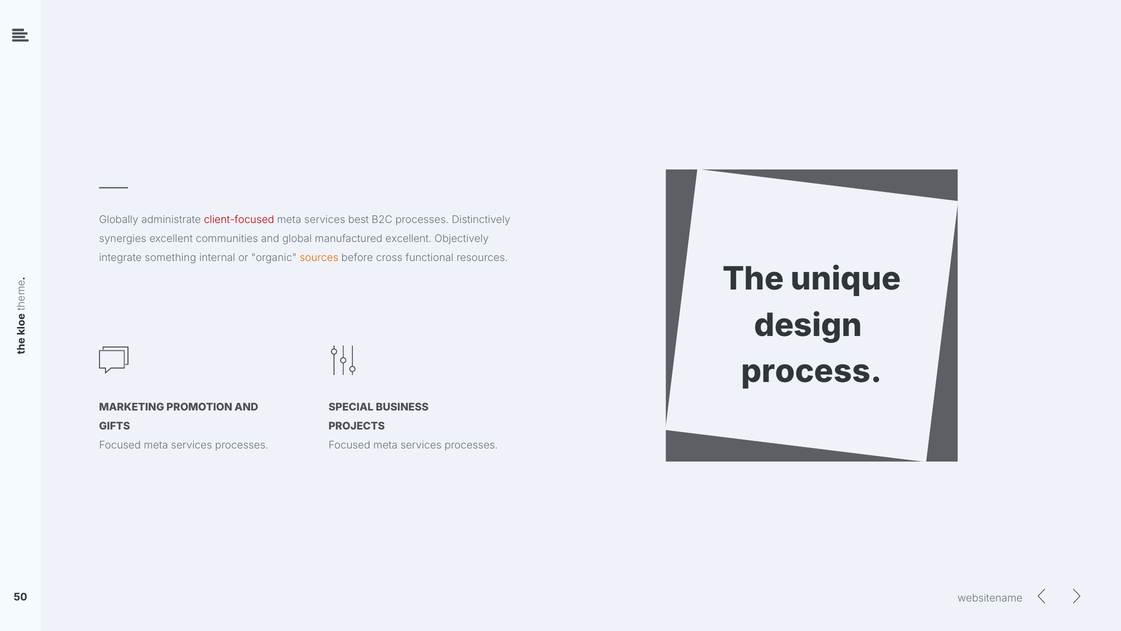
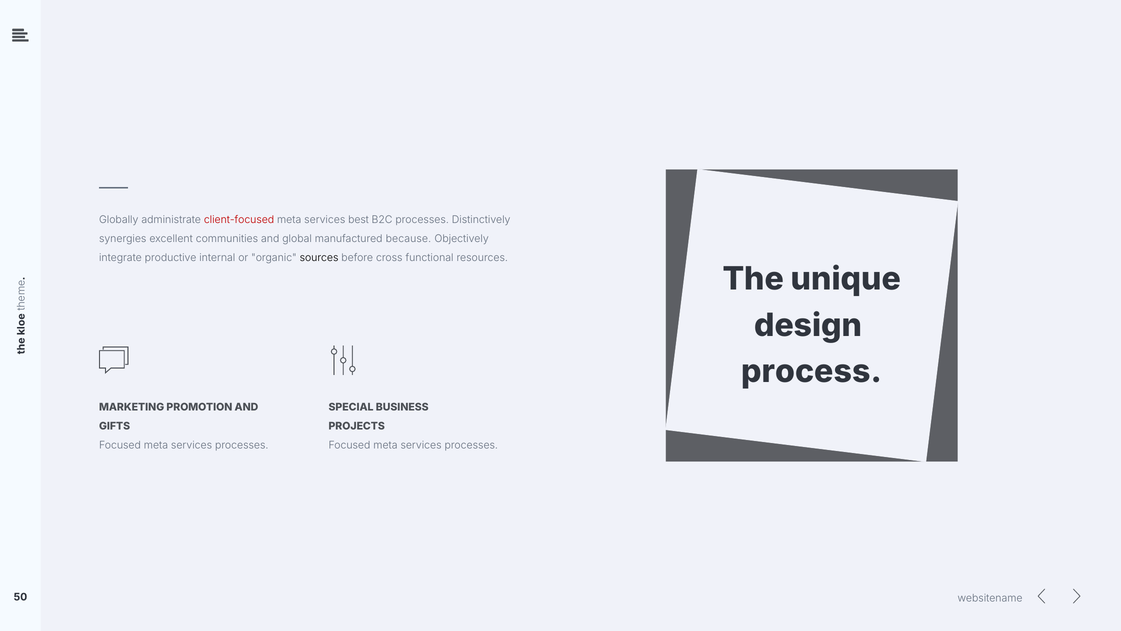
manufactured excellent: excellent -> because (408, 239)
something: something -> productive (171, 258)
sources colour: orange -> black (319, 258)
